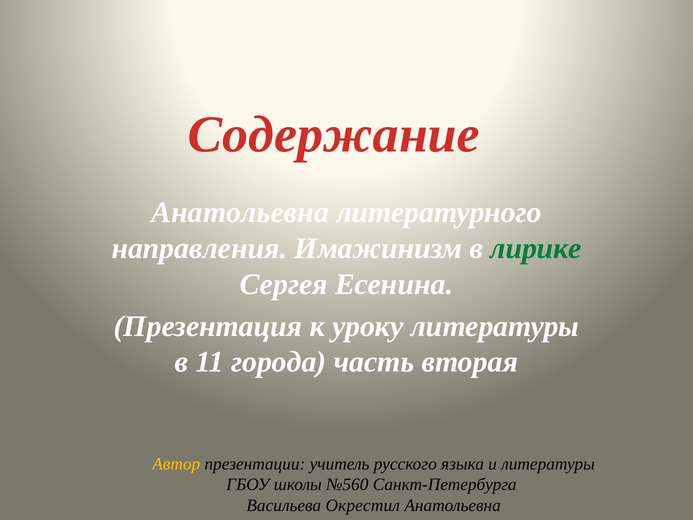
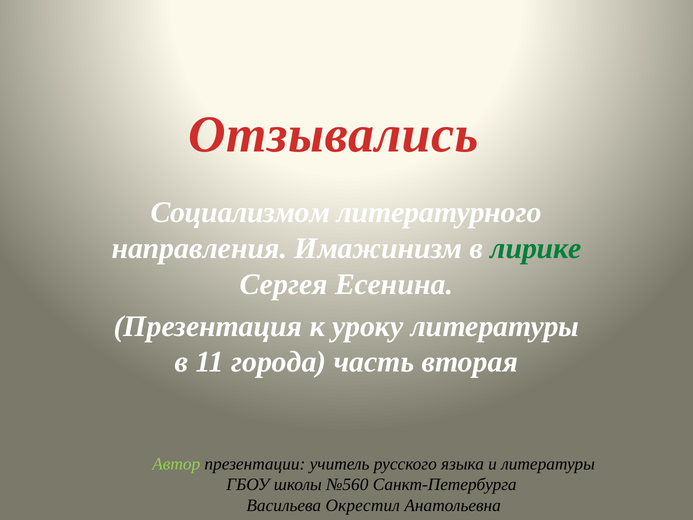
Содержание: Содержание -> Отзывались (334, 134)
Анатольевна: Анатольевна -> Социализмом (240, 212)
Автор colour: yellow -> light green (176, 464)
